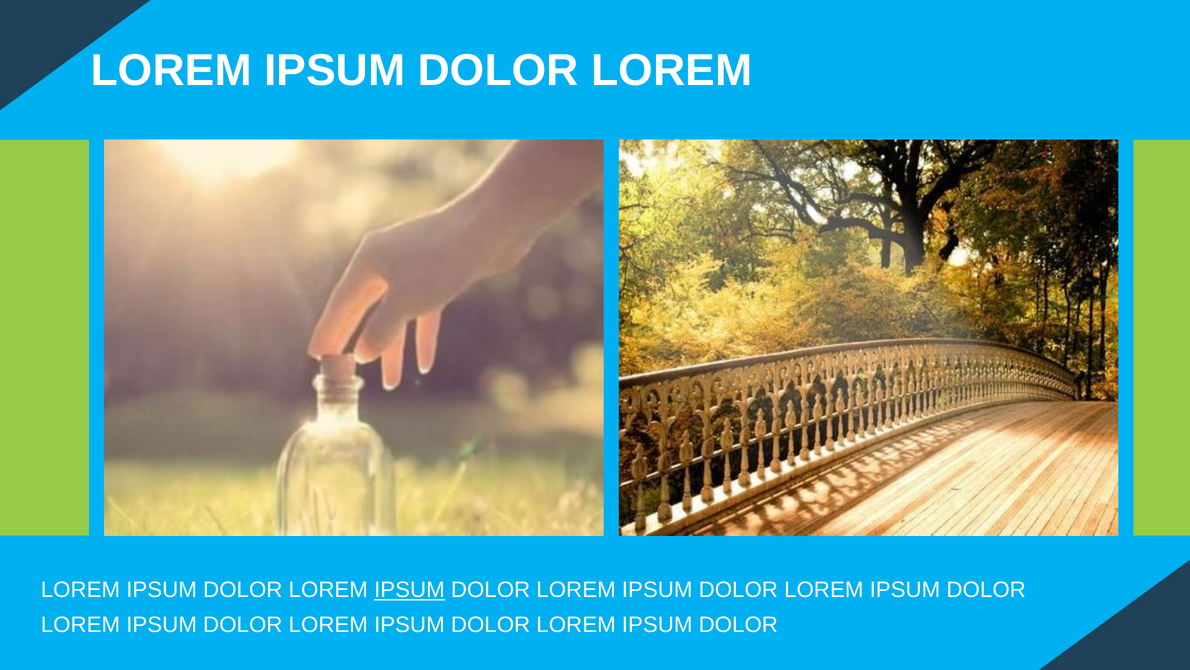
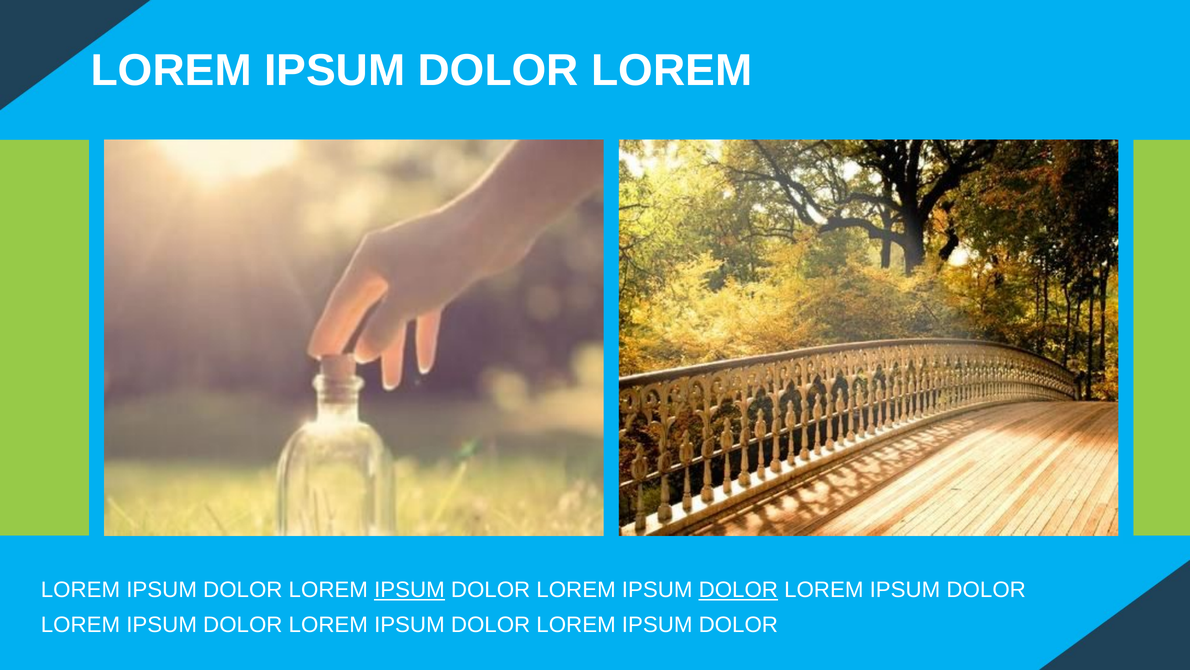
DOLOR underline: none -> present (738, 590)
